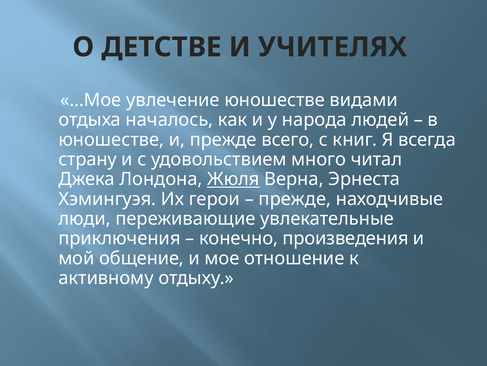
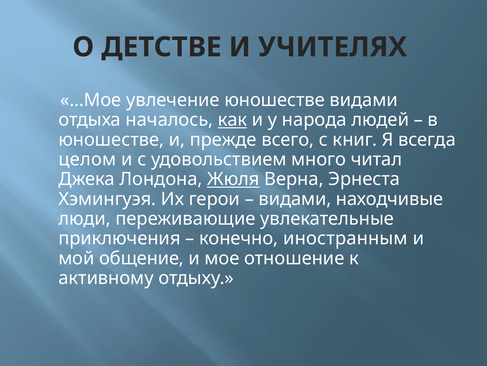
как underline: none -> present (233, 120)
страну: страну -> целом (87, 159)
прежде: прежде -> видами (295, 199)
произведения: произведения -> иностранным (345, 238)
